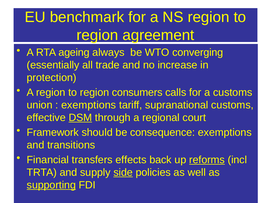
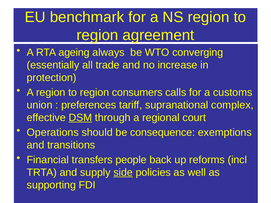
exemptions: exemptions -> preferences (89, 105)
supranational customs: customs -> complex (232, 105)
Framework: Framework -> Operations (53, 133)
effects: effects -> people (131, 160)
reforms underline: present -> none (207, 160)
supporting underline: present -> none (51, 185)
